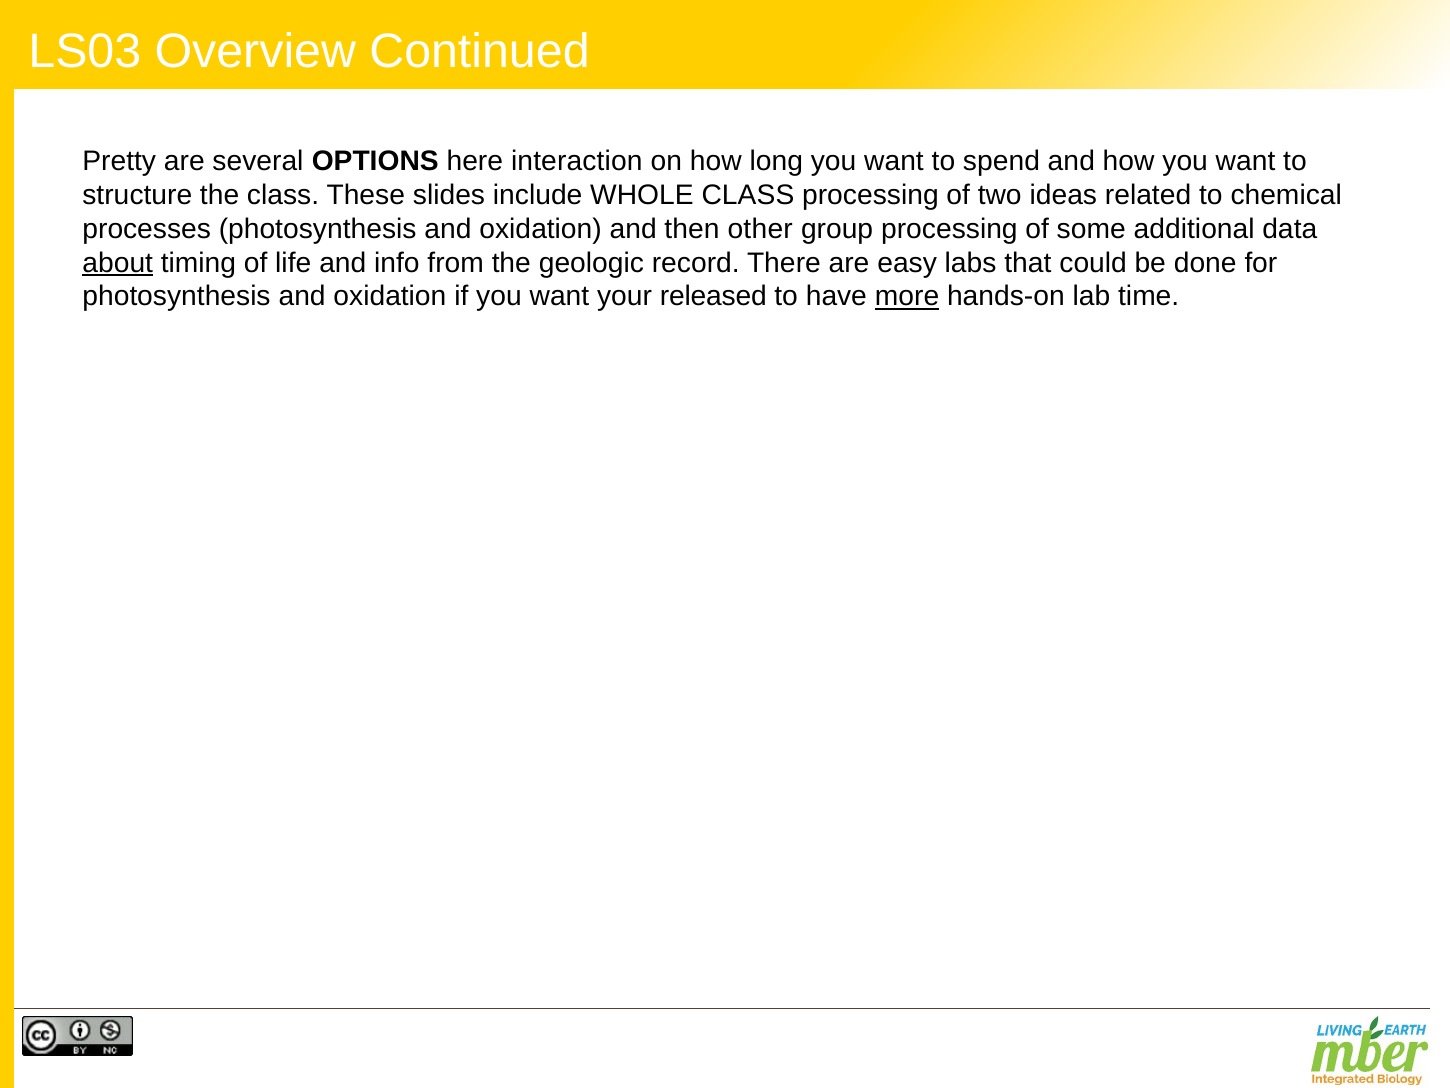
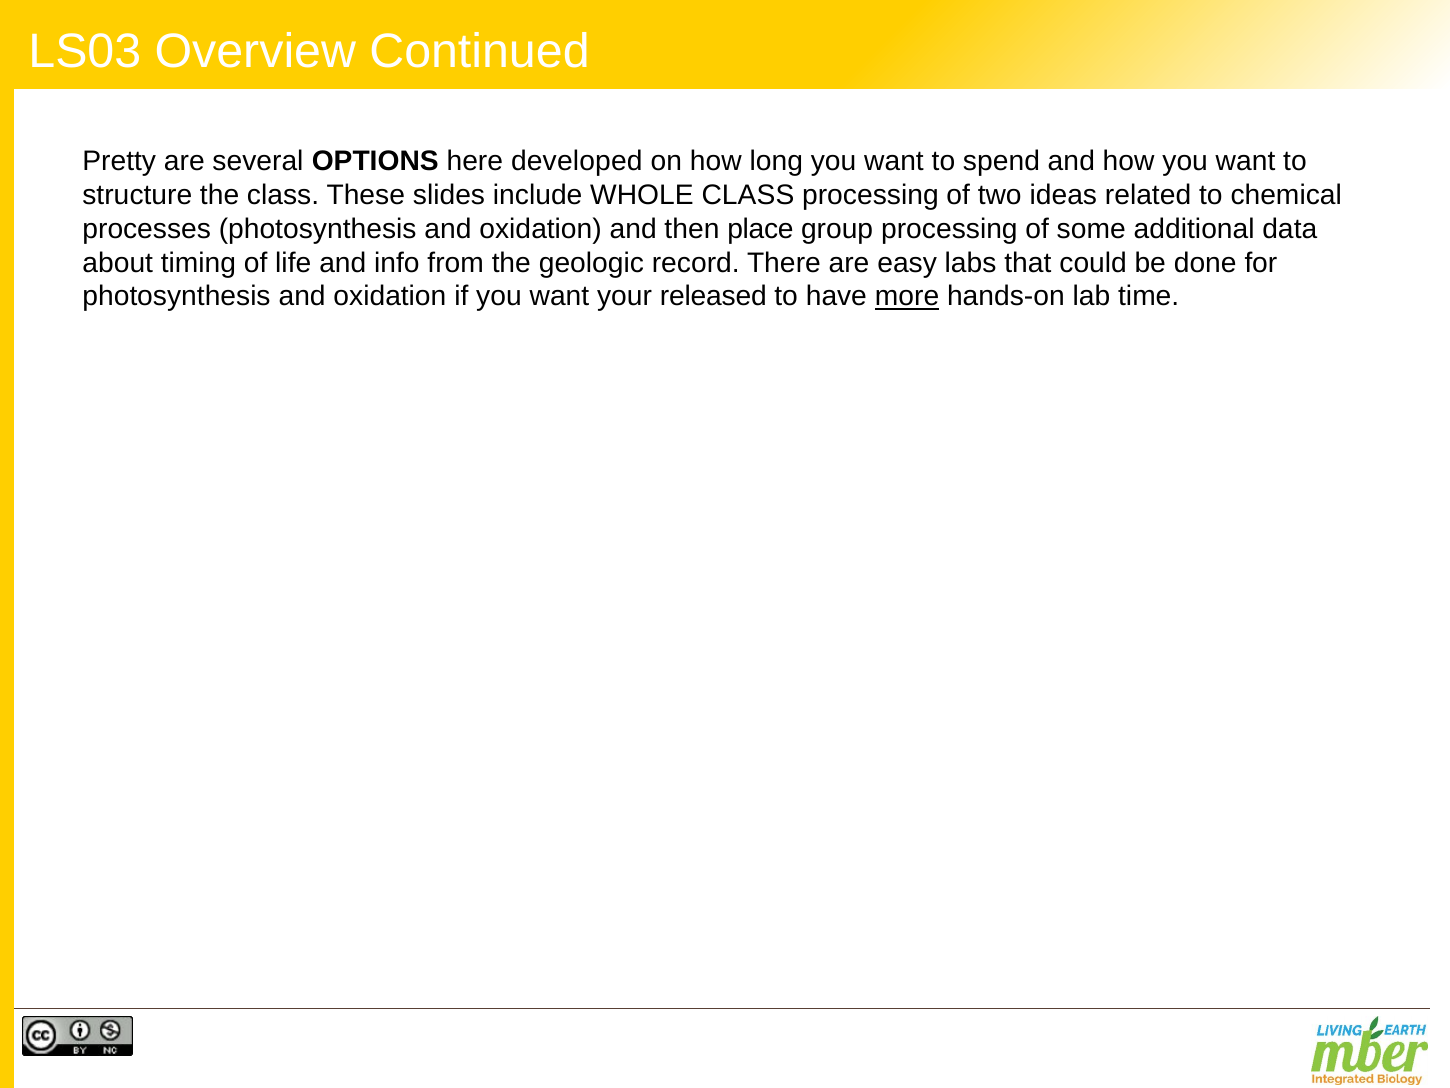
interaction: interaction -> developed (577, 161)
other: other -> place (760, 229)
about underline: present -> none (118, 263)
